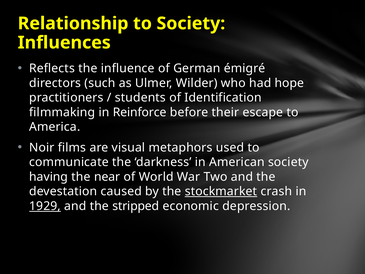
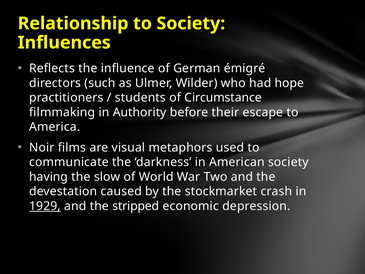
Identification: Identification -> Circumstance (223, 98)
Reinforce: Reinforce -> Authority (140, 112)
near: near -> slow (107, 177)
stockmarket underline: present -> none (221, 191)
